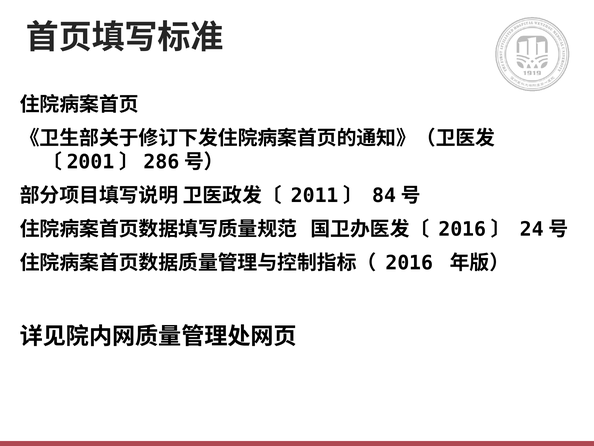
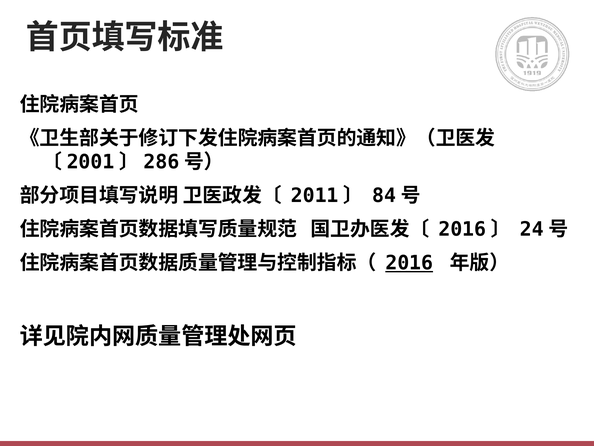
2016 underline: none -> present (409, 263)
